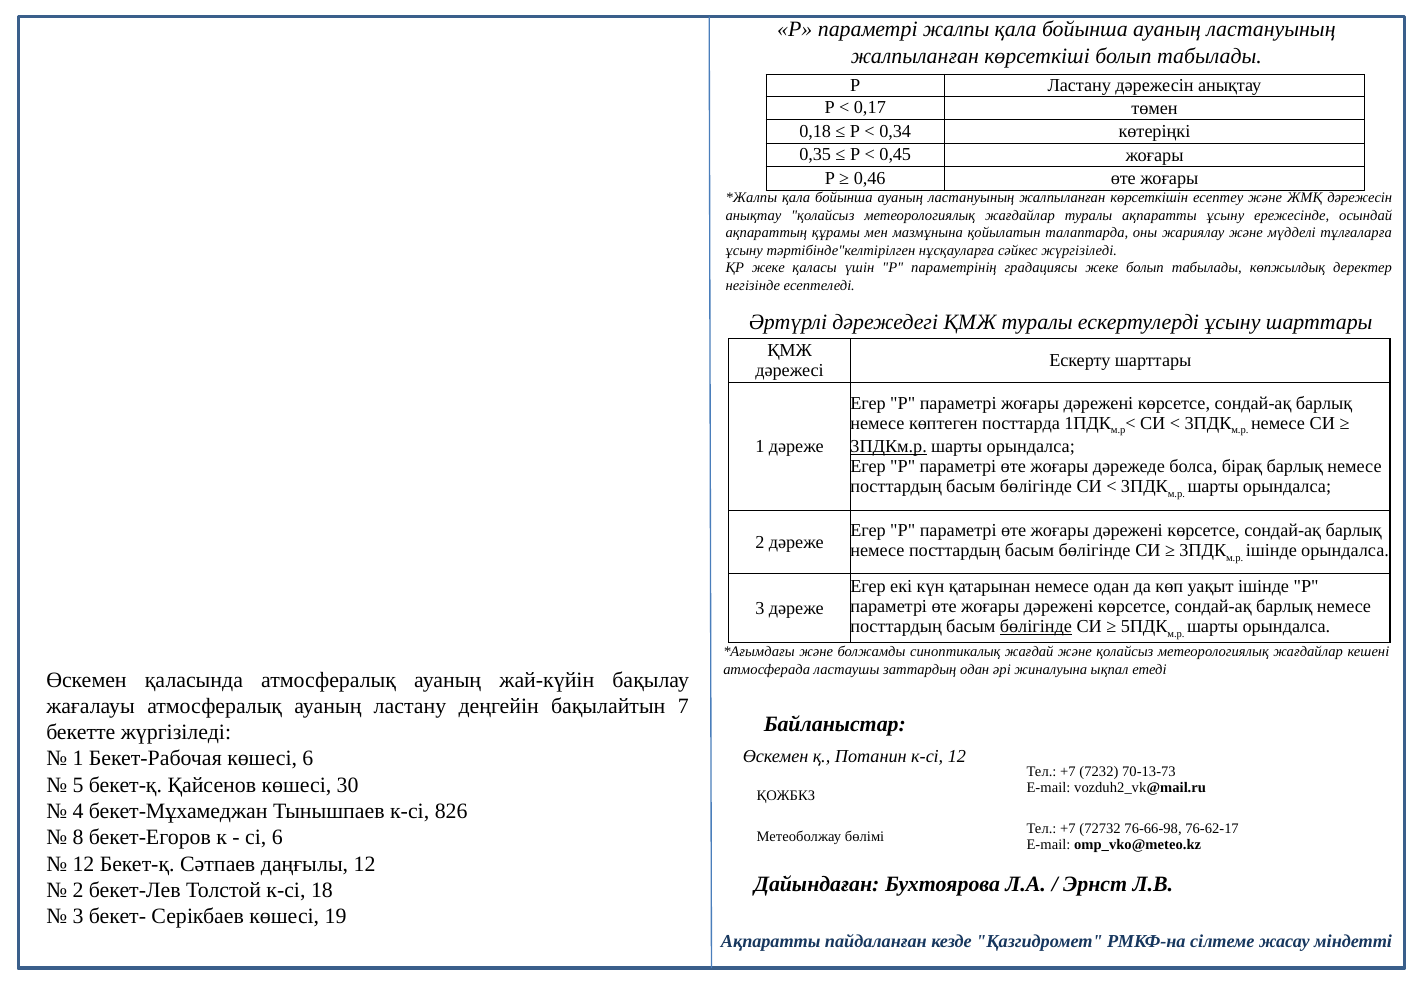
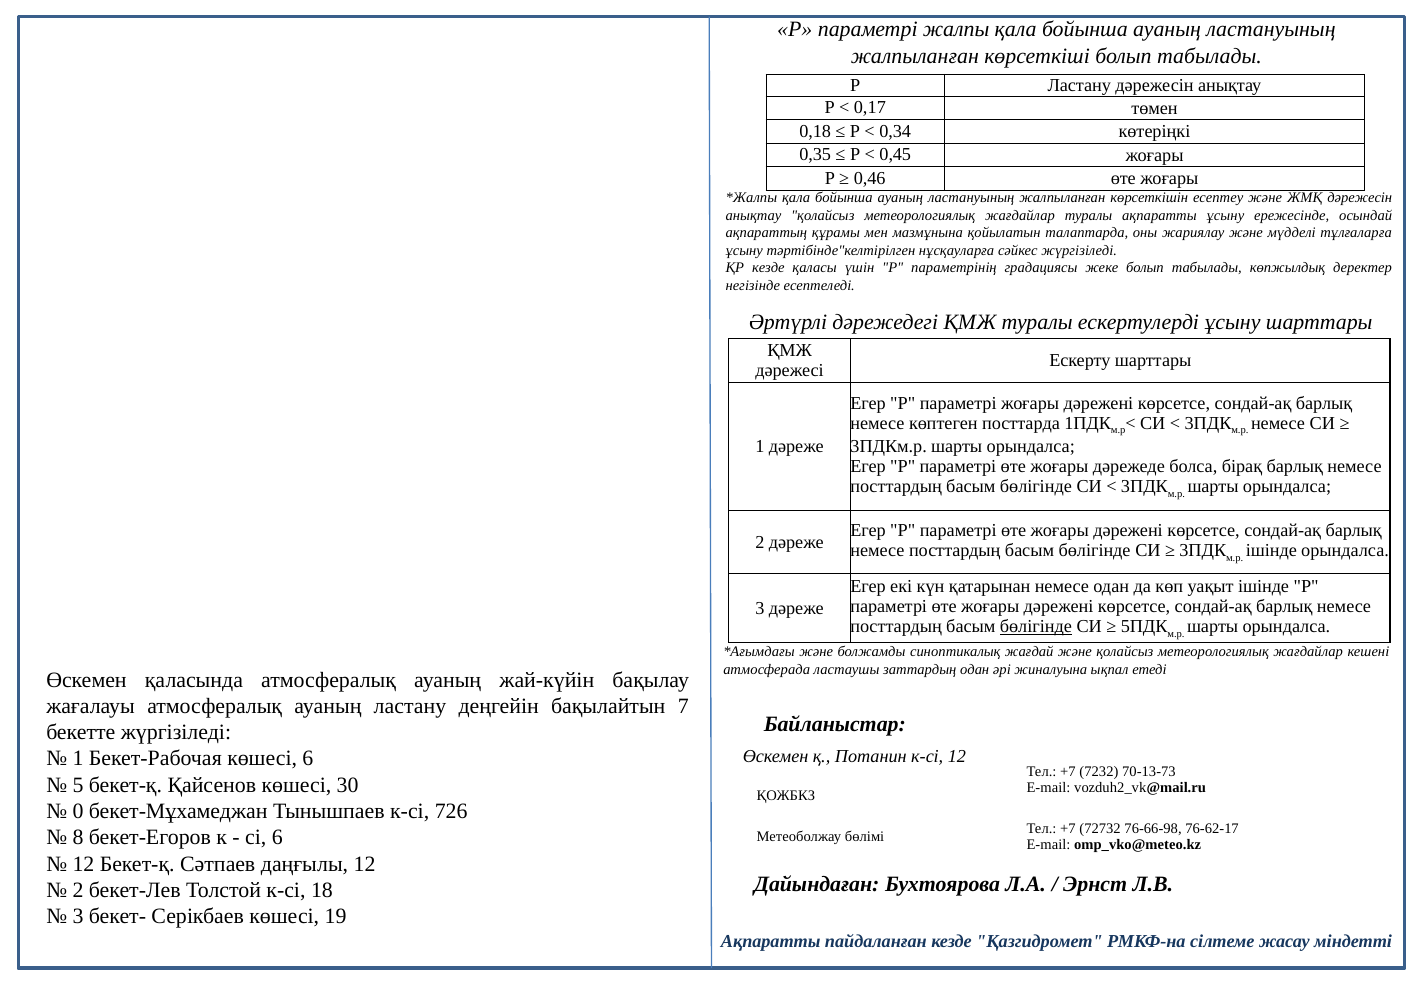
ҚР жеке: жеке -> кезде (768, 268)
3ПДКм.р underline: present -> none (889, 446)
4: 4 -> 0 (78, 811)
826: 826 -> 726 (451, 811)
